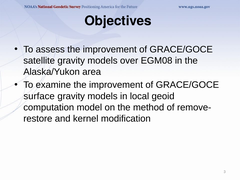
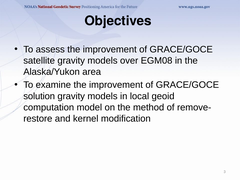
surface: surface -> solution (39, 96)
